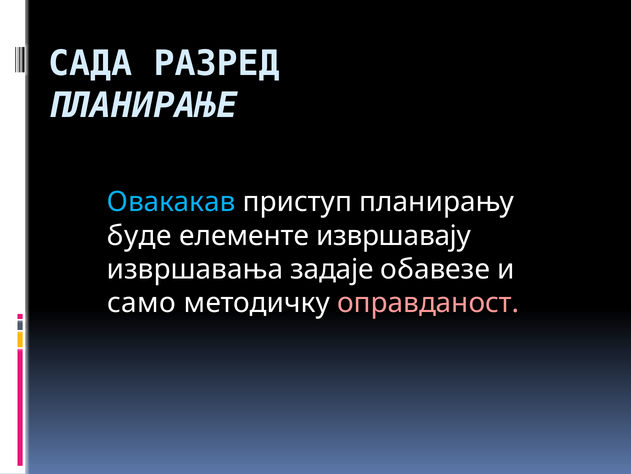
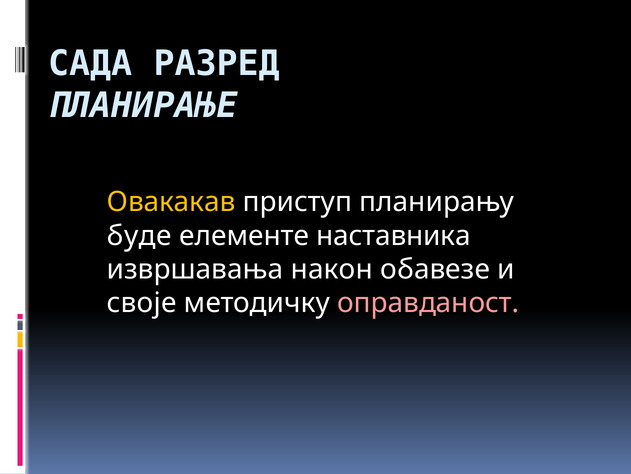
Овакакав colour: light blue -> yellow (171, 202)
извршавају: извршавају -> наставника (394, 235)
задаје: задаје -> након (332, 269)
само: само -> своје (142, 303)
